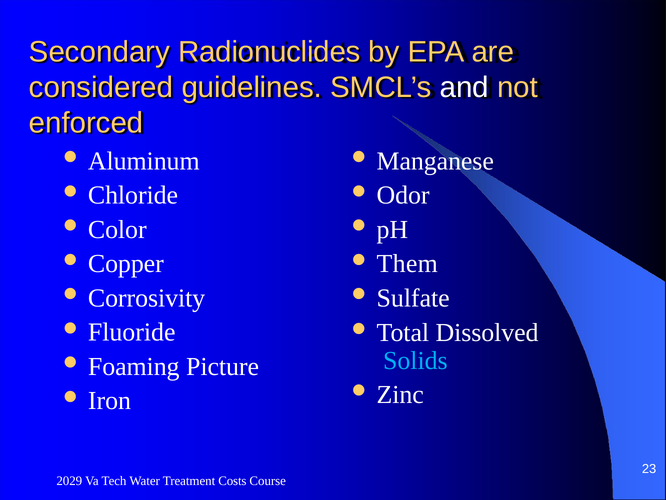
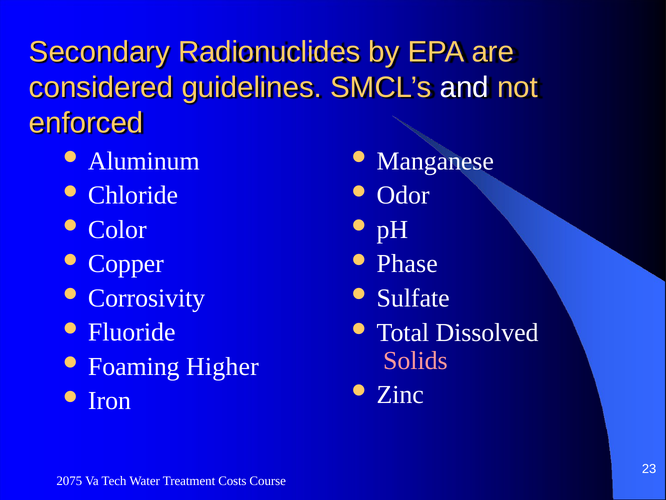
Them: Them -> Phase (407, 264)
Solids colour: light blue -> pink (415, 360)
Picture: Picture -> Higher (222, 366)
2029: 2029 -> 2075 (69, 481)
